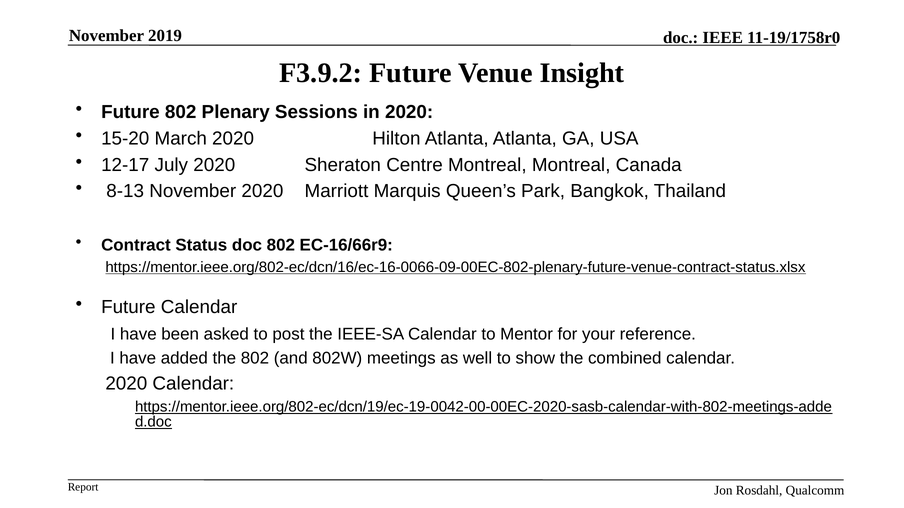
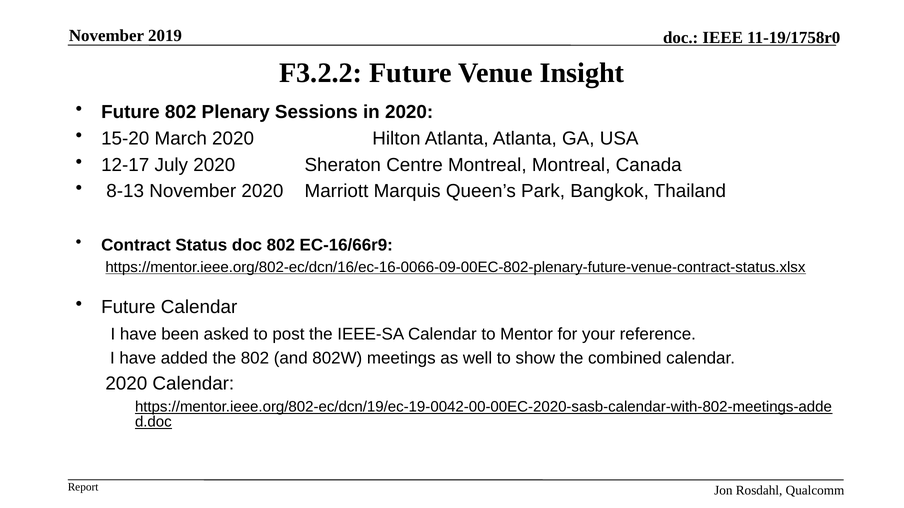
F3.9.2: F3.9.2 -> F3.2.2 (321, 73)
